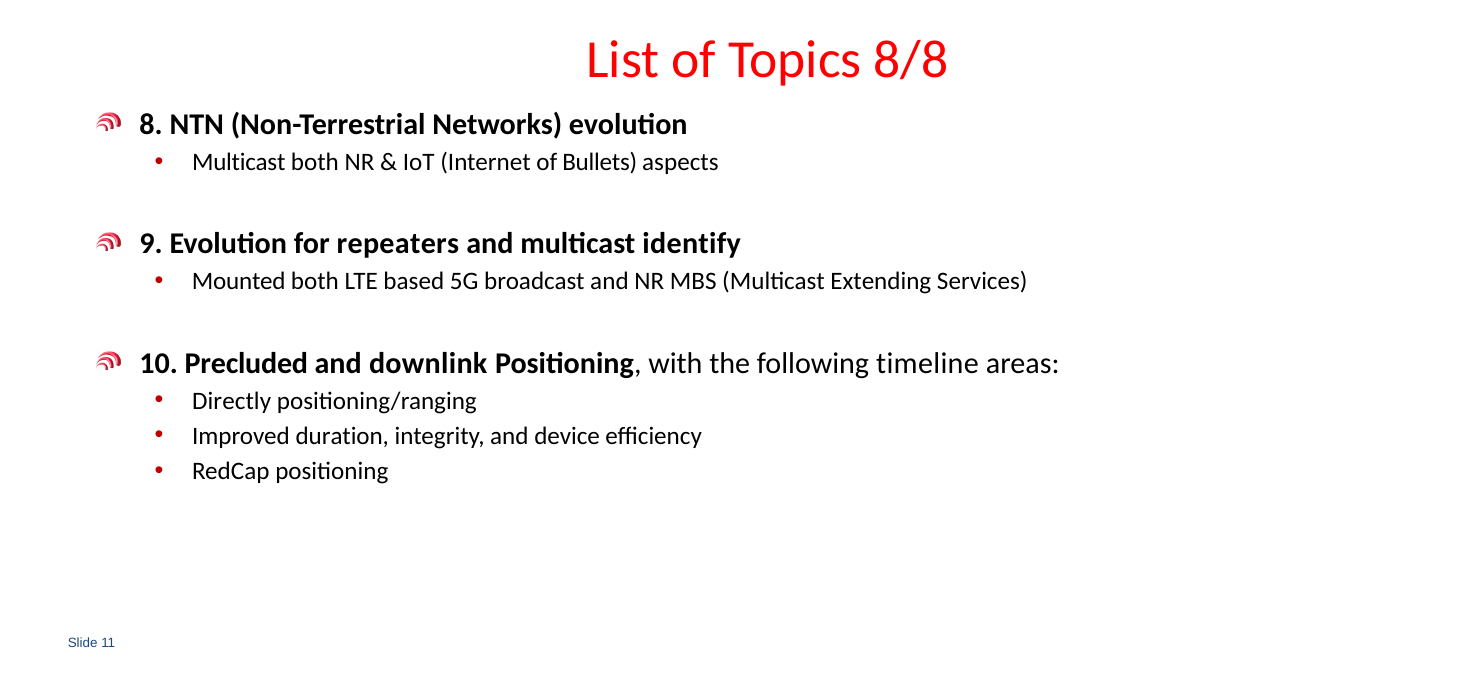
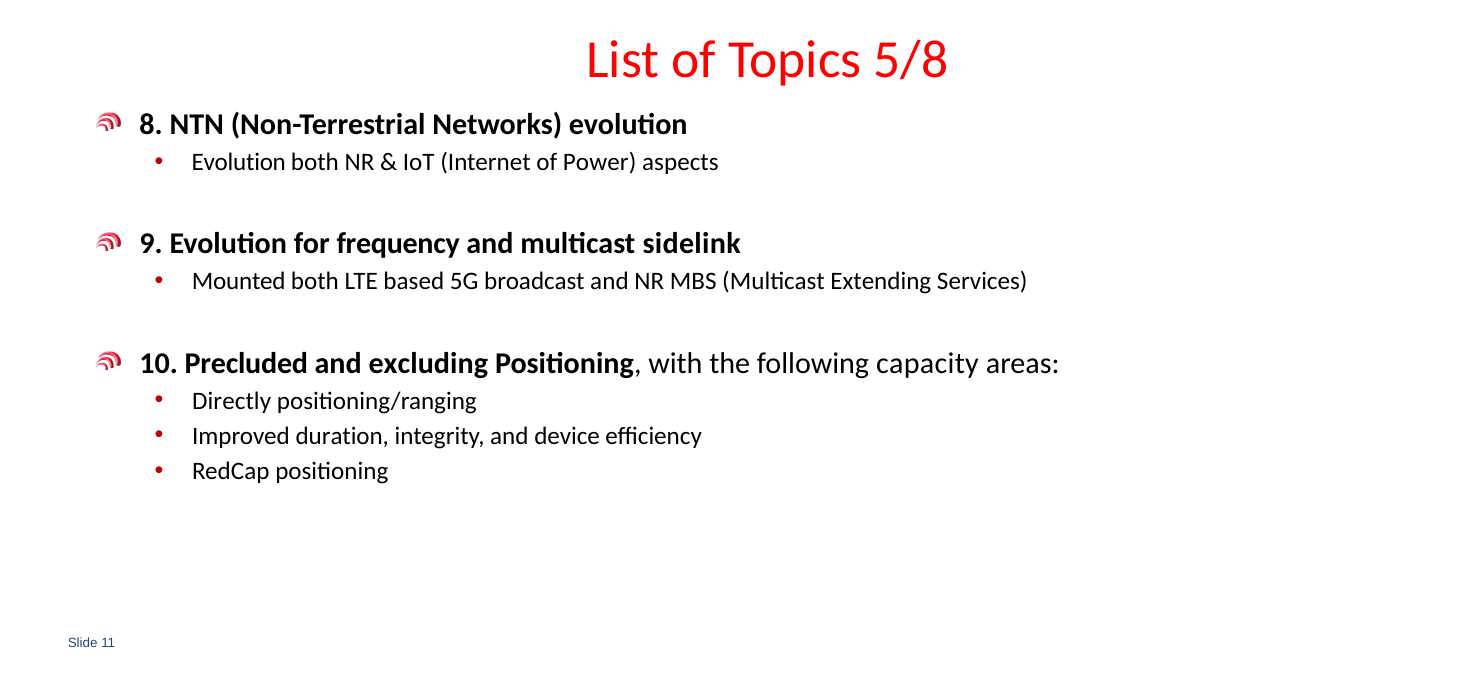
8/8: 8/8 -> 5/8 (911, 60)
Multicast: Multicast -> Evolution (239, 162)
Bullets: Bullets -> Power (600, 162)
repeaters: repeaters -> frequency (398, 244)
identify: identify -> sidelink (692, 244)
downlink: downlink -> excluding (428, 363)
timeline: timeline -> capacity (927, 363)
